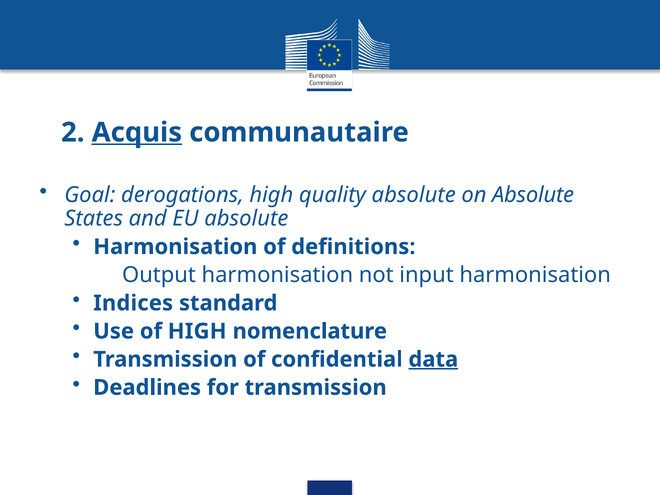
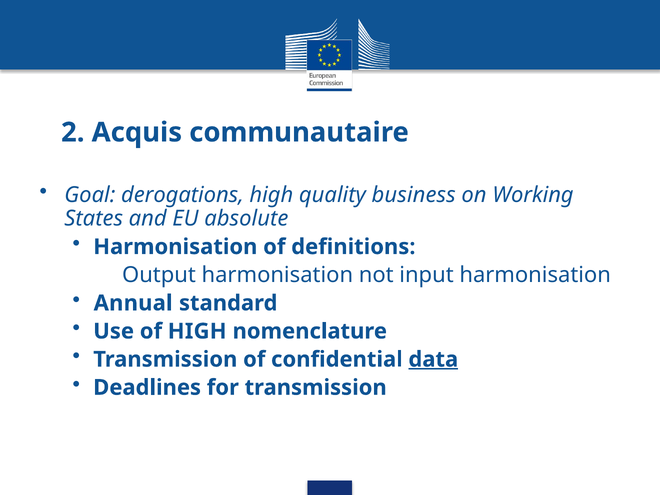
Acquis underline: present -> none (137, 132)
quality absolute: absolute -> business (414, 195)
on Absolute: Absolute -> Working (533, 195)
Indices: Indices -> Annual (133, 303)
